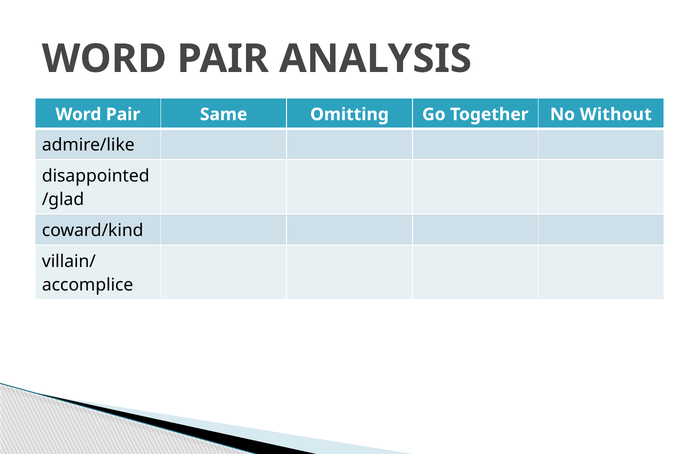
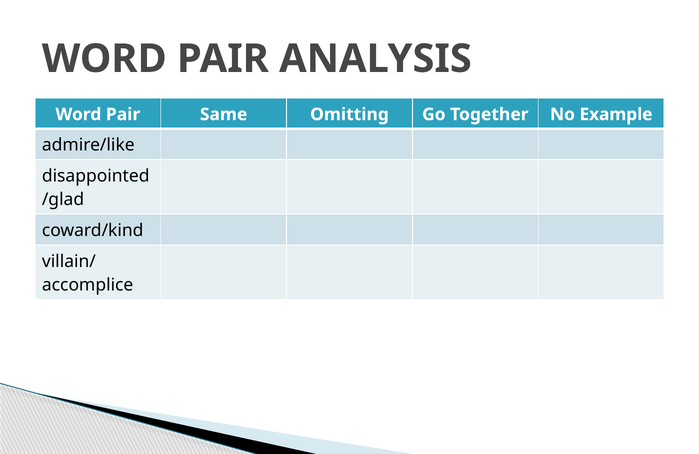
Without: Without -> Example (616, 115)
